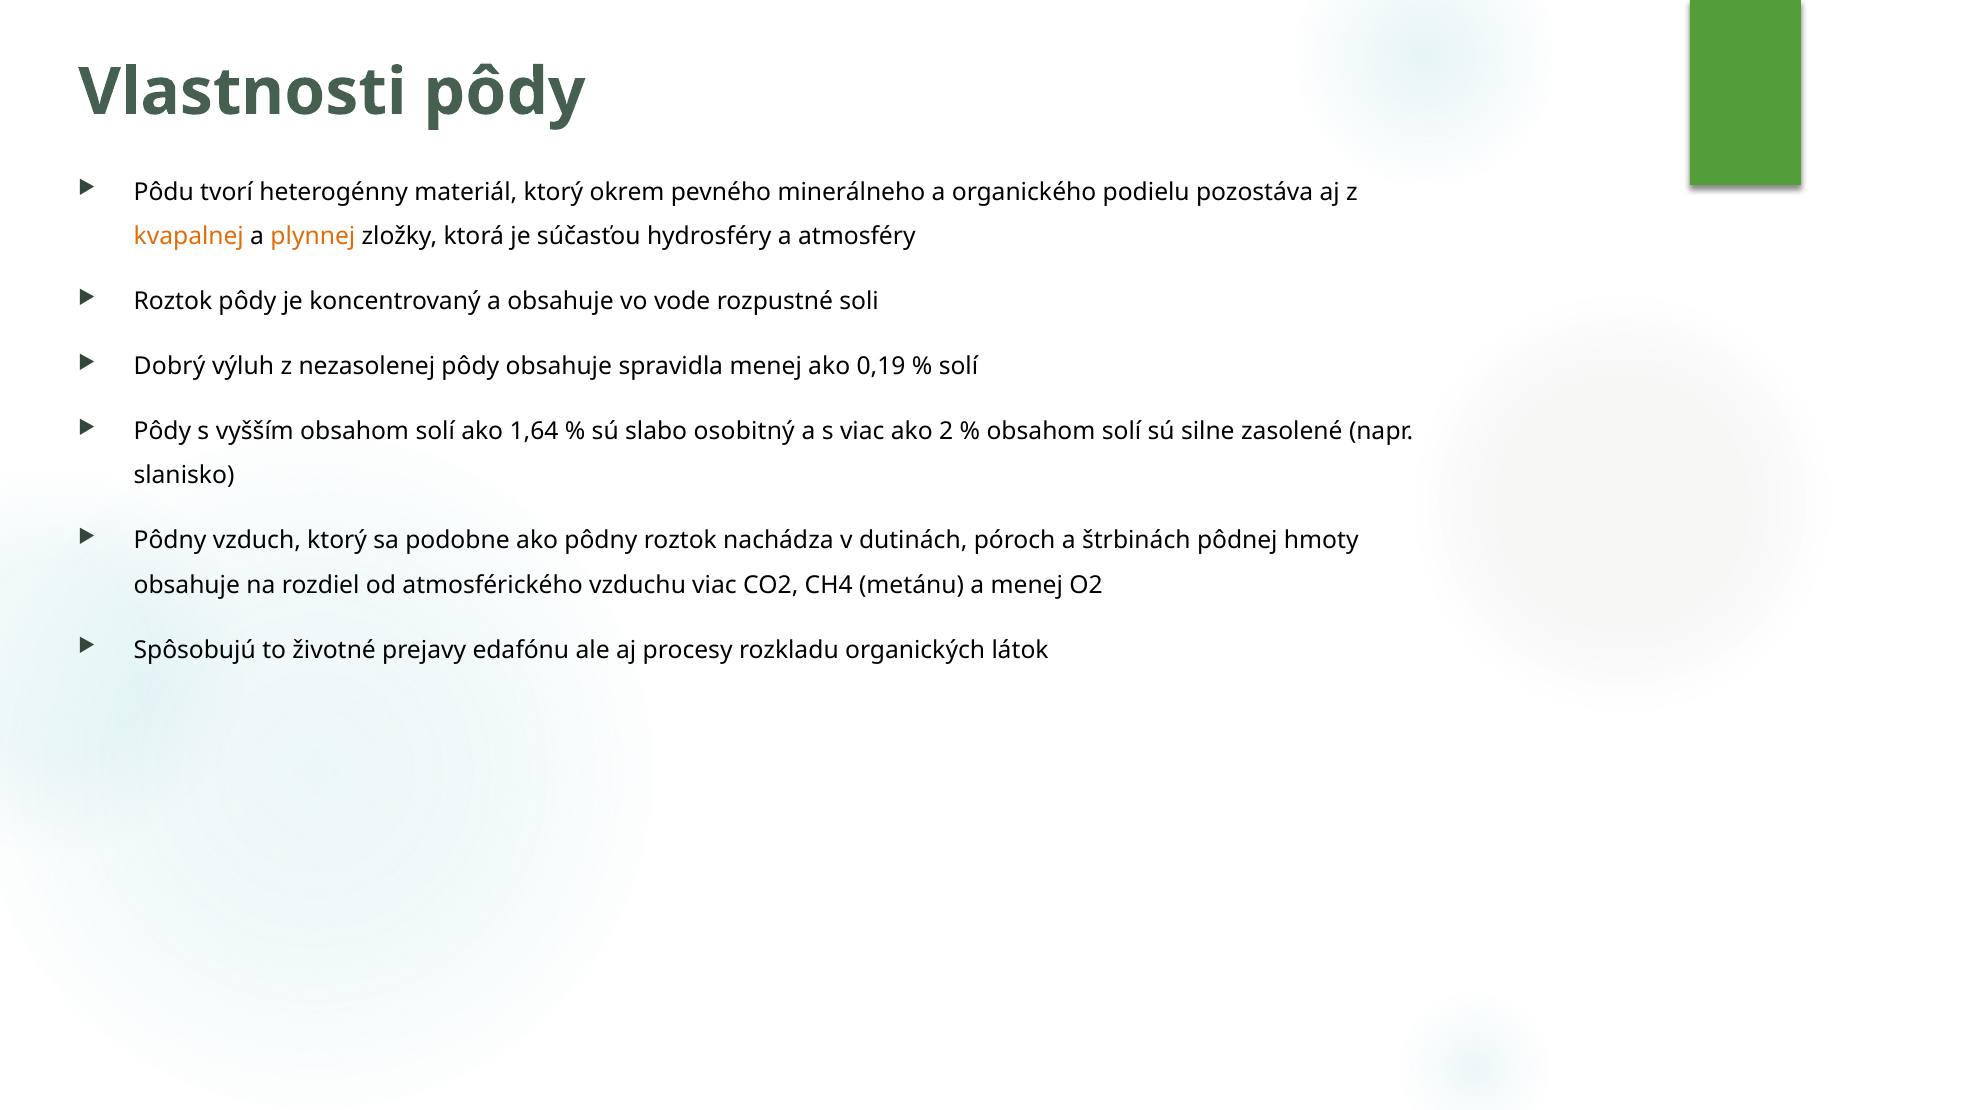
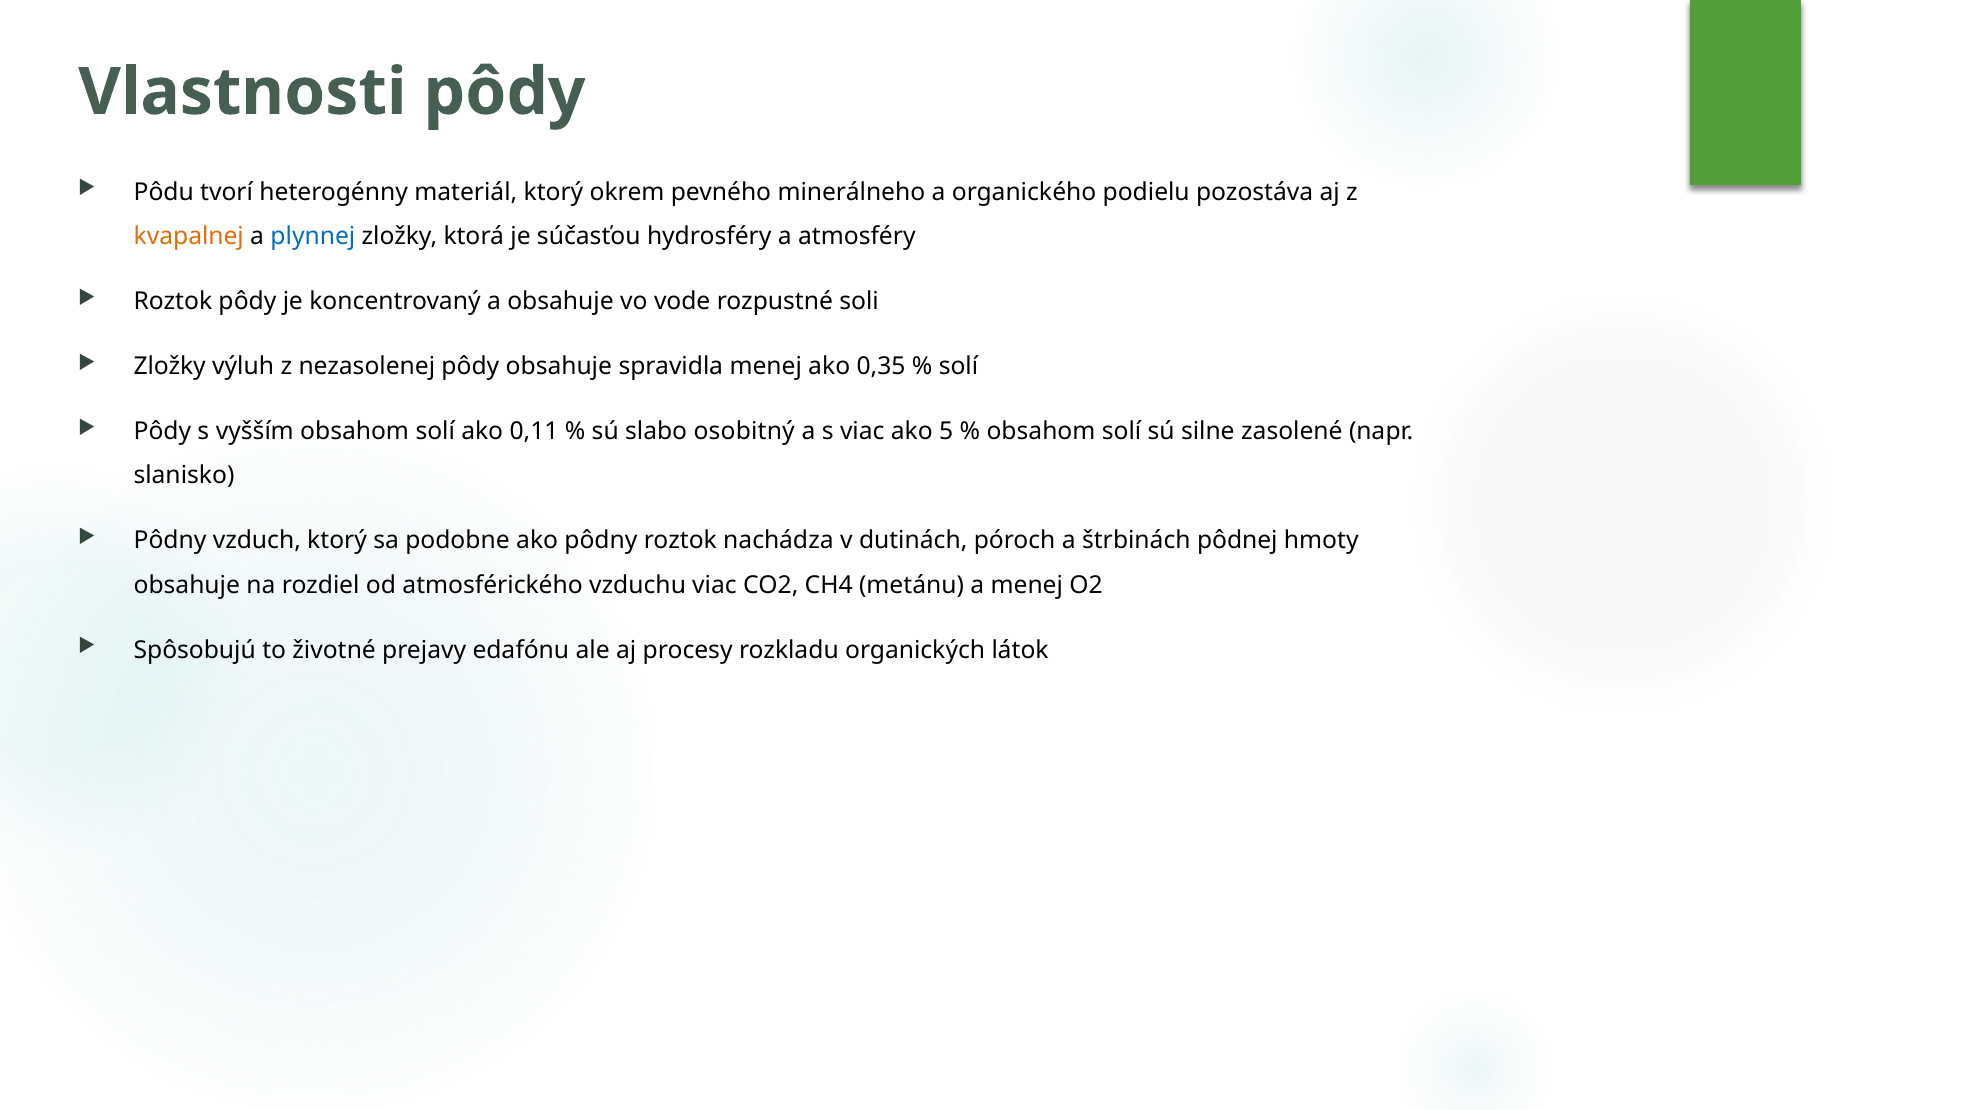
plynnej colour: orange -> blue (313, 236)
Dobrý: Dobrý -> Zložky (170, 366)
0,19: 0,19 -> 0,35 (881, 366)
1,64: 1,64 -> 0,11 (534, 431)
2: 2 -> 5 (946, 431)
